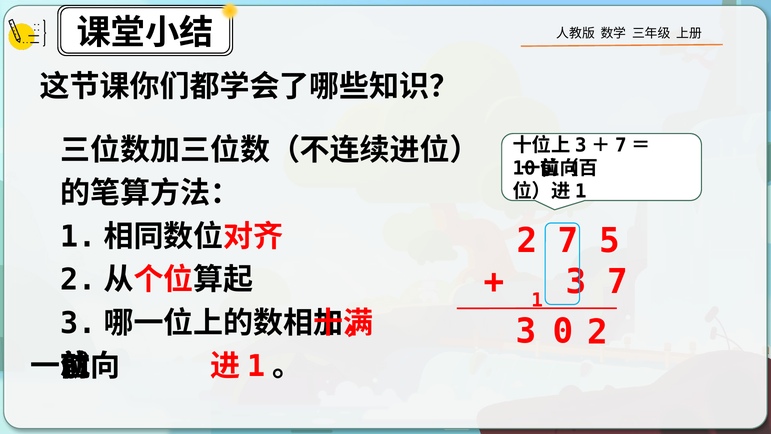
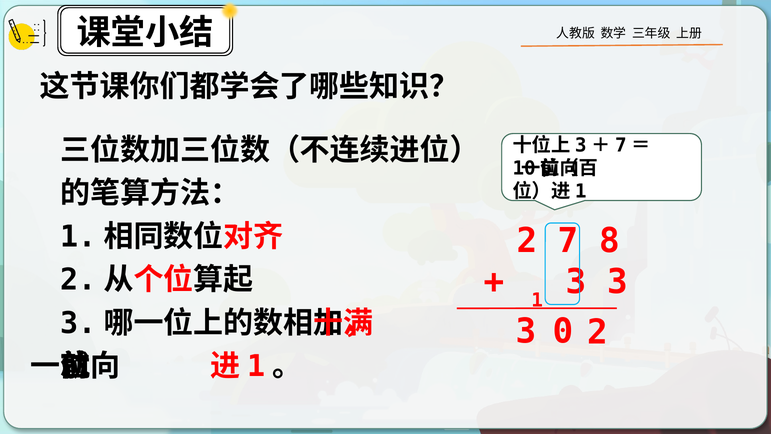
5: 5 -> 8 (609, 241)
3 7: 7 -> 3 (618, 282)
